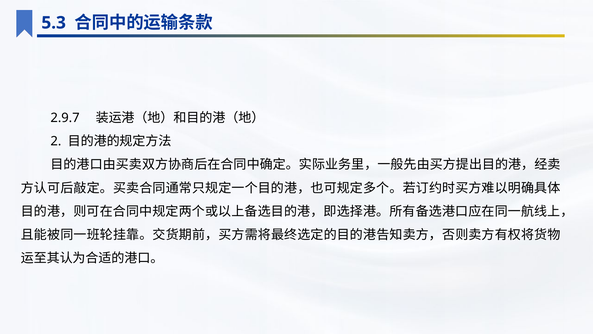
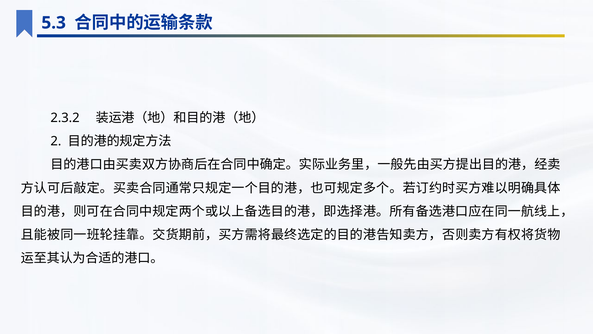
2.9.7: 2.9.7 -> 2.3.2 (65, 118)
